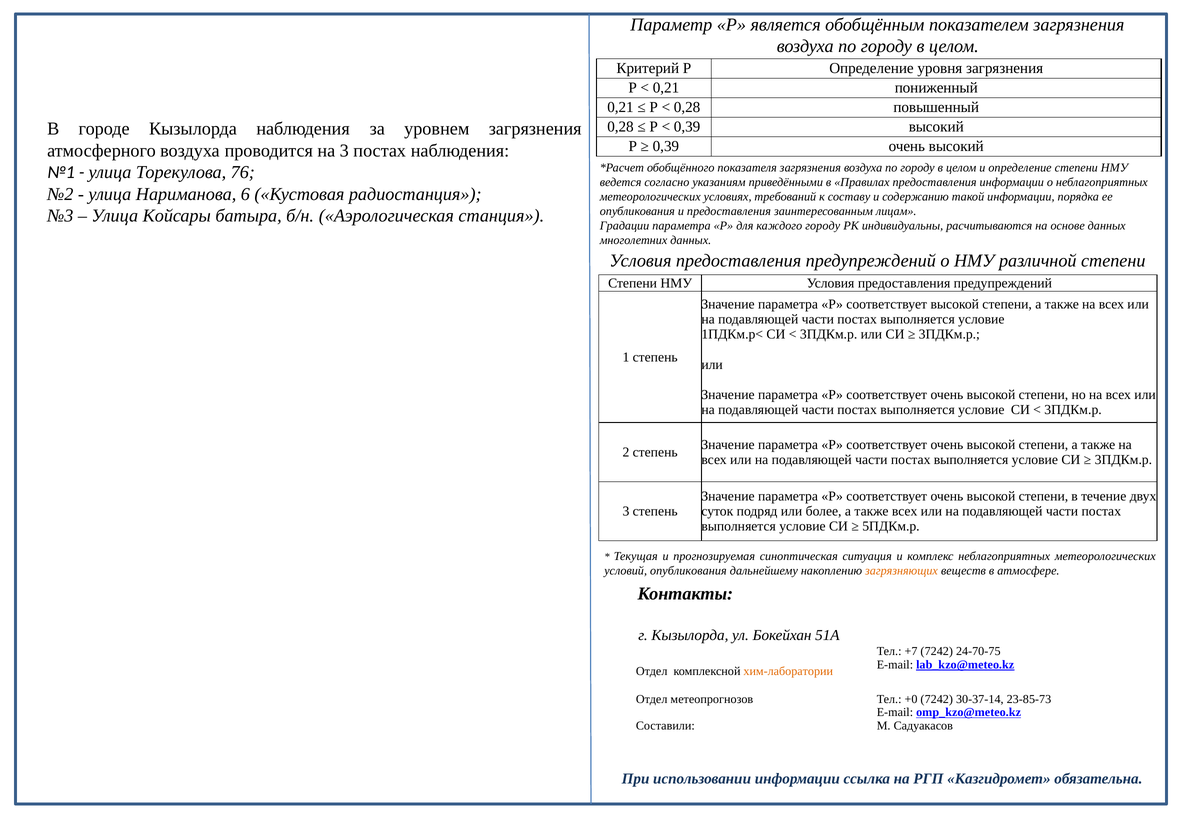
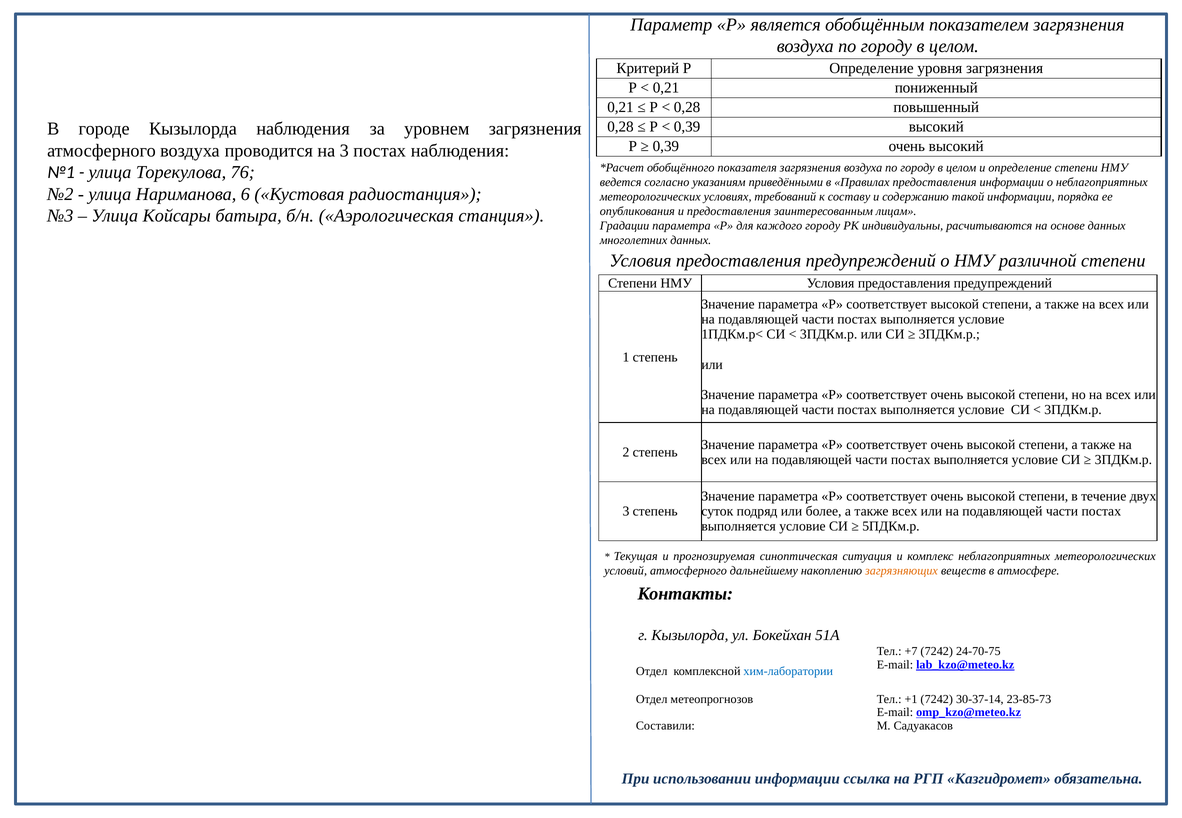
условий опубликования: опубликования -> атмосферного (688, 571)
хим-лаборатории colour: orange -> blue (788, 672)
+0: +0 -> +1 (911, 699)
